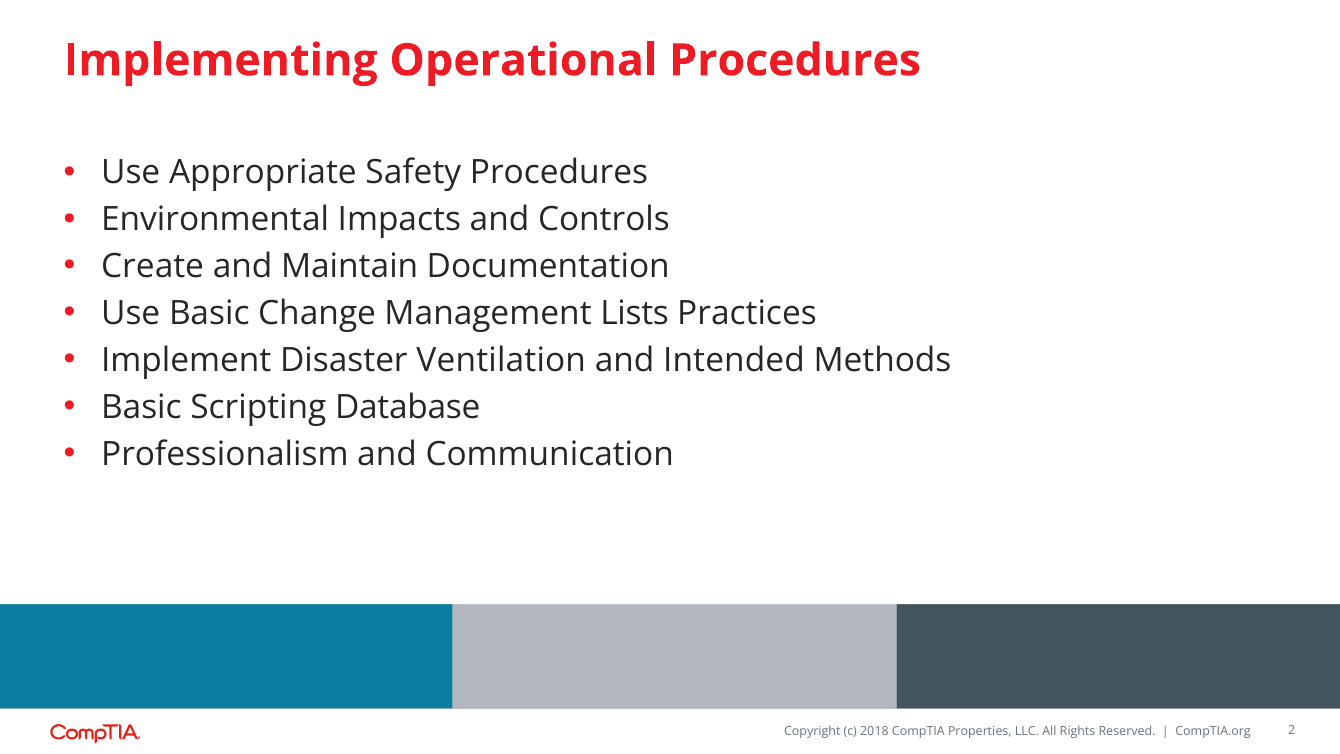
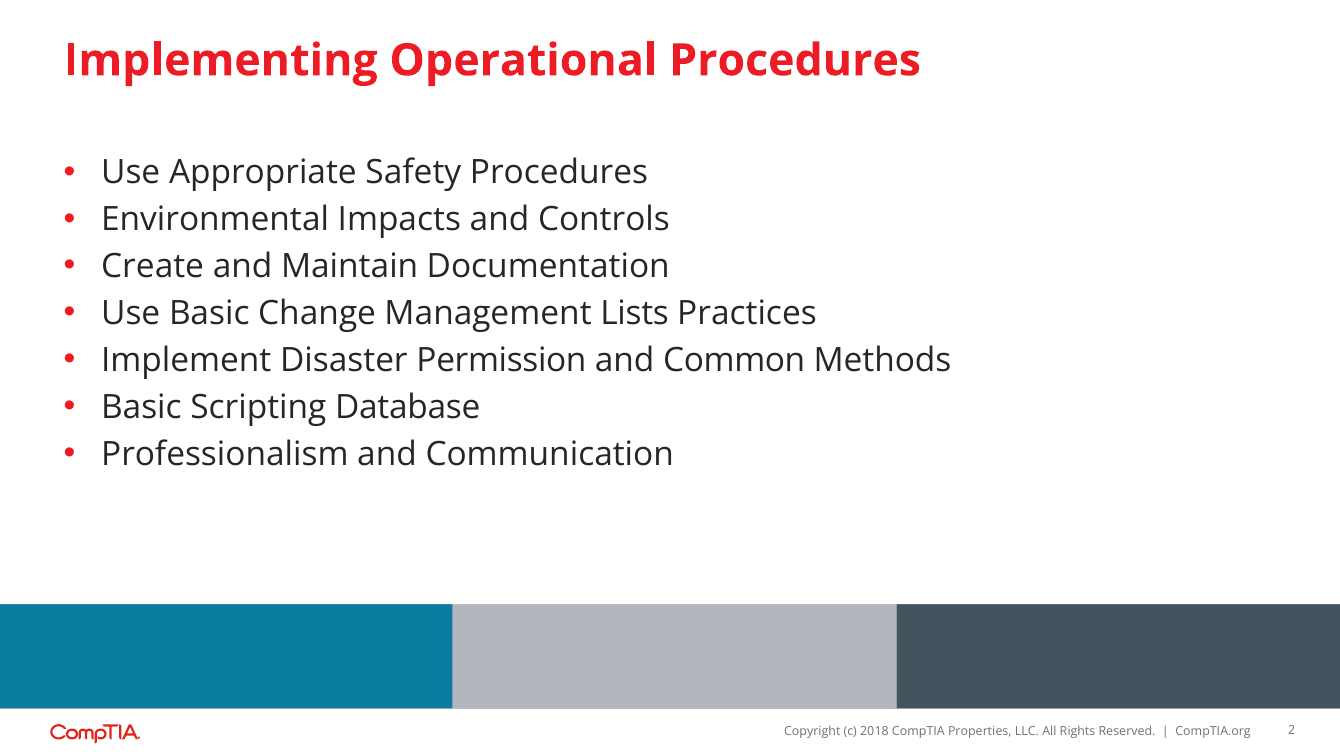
Ventilation: Ventilation -> Permission (501, 360)
Intended: Intended -> Common (734, 360)
